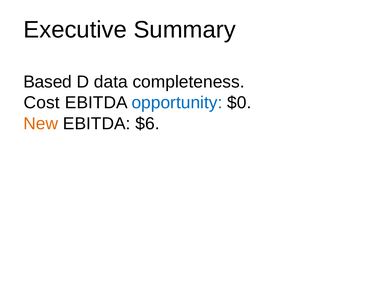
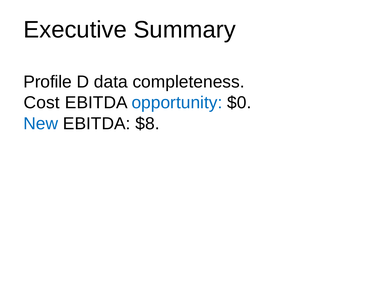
Based: Based -> Profile (48, 82)
New colour: orange -> blue (41, 124)
$6: $6 -> $8 (148, 124)
